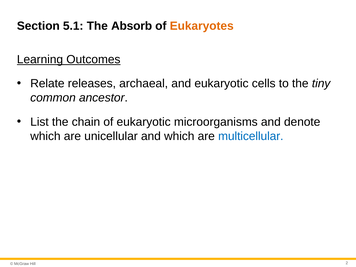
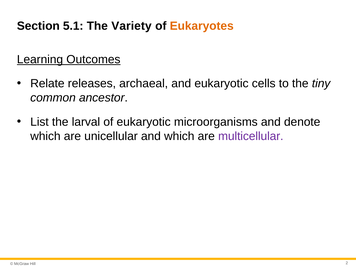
Absorb: Absorb -> Variety (131, 26)
chain: chain -> larval (86, 122)
multicellular colour: blue -> purple (251, 136)
